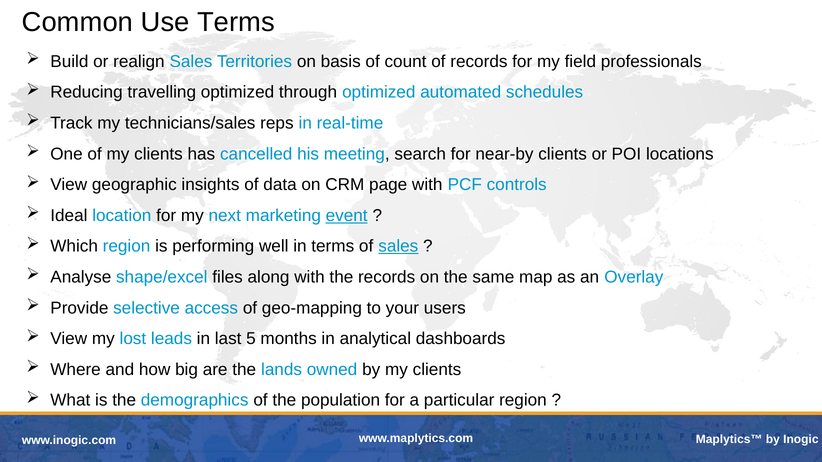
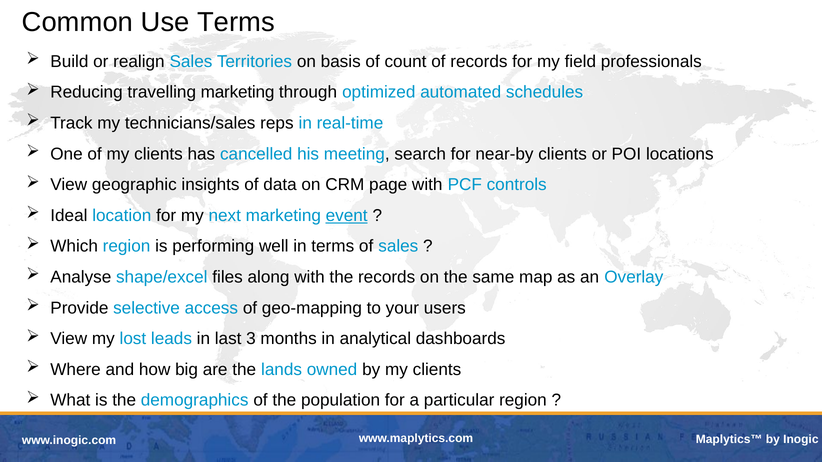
travelling optimized: optimized -> marketing (238, 92)
sales underline: present -> none (398, 247)
5: 5 -> 3 (251, 339)
